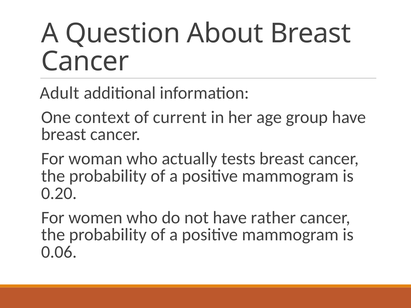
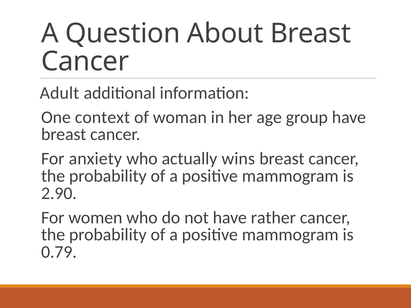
current: current -> woman (180, 117)
woman: woman -> anxiety (95, 159)
tests: tests -> wins (238, 159)
0.20: 0.20 -> 2.90 (59, 193)
0.06: 0.06 -> 0.79 (59, 252)
